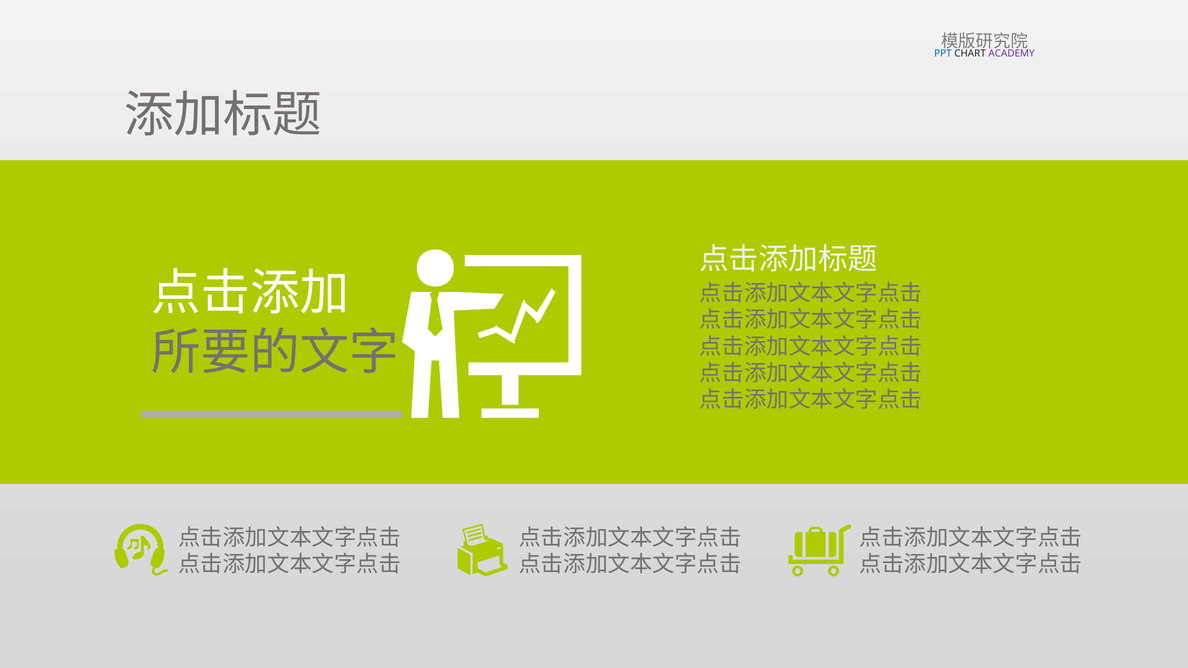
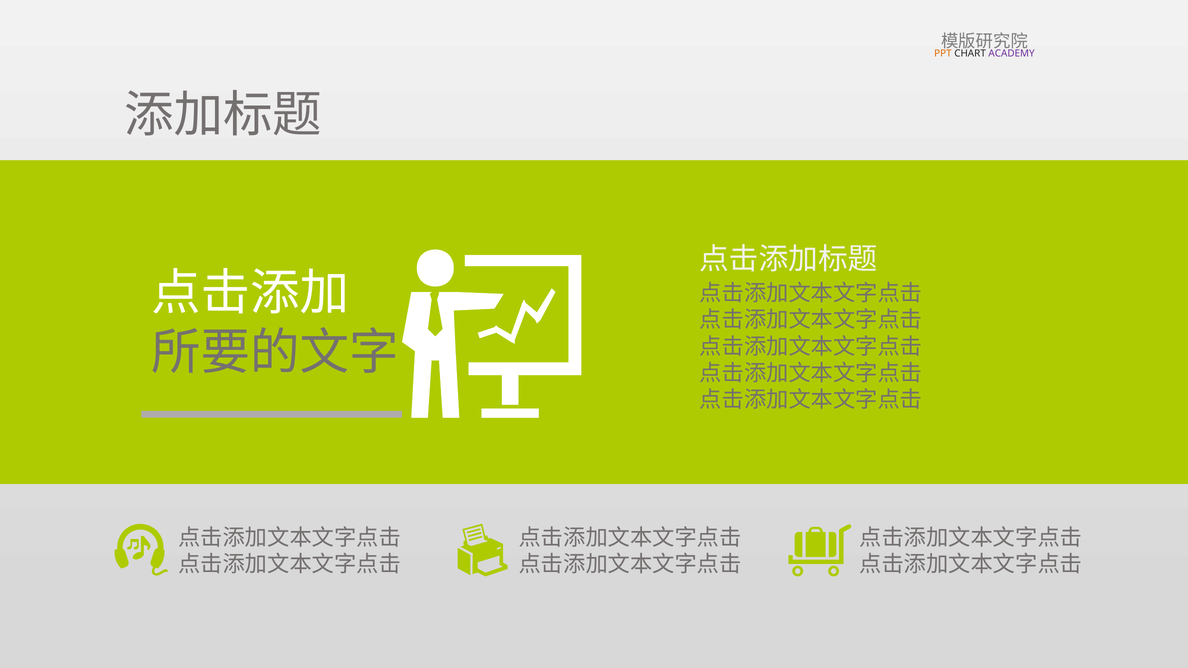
PPT colour: blue -> orange (943, 53)
